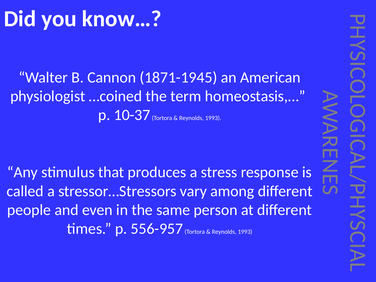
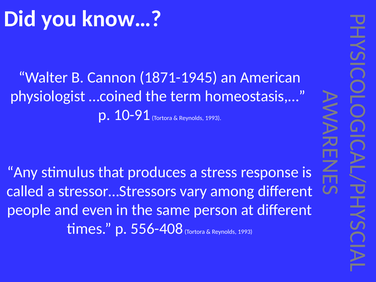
10-37: 10-37 -> 10-91 (132, 115)
556-957: 556-957 -> 556-408 (157, 229)
